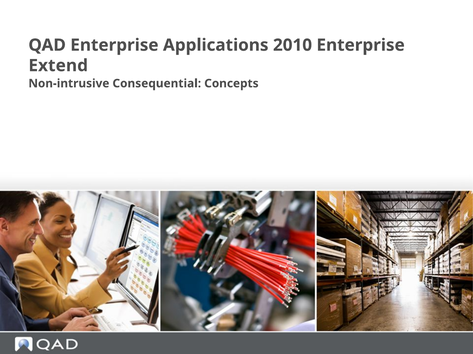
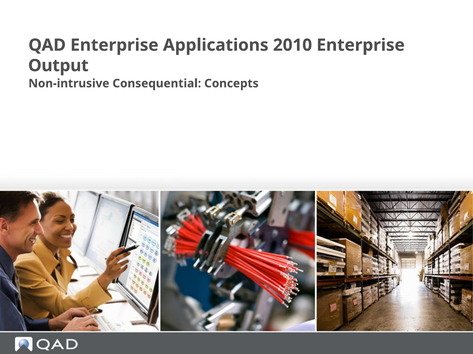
Extend: Extend -> Output (58, 66)
